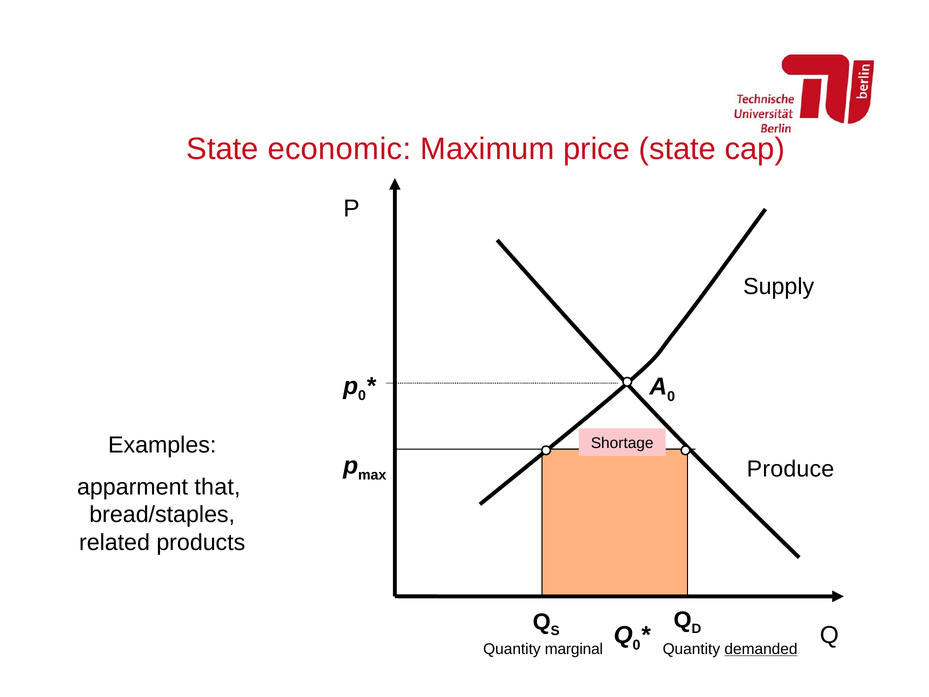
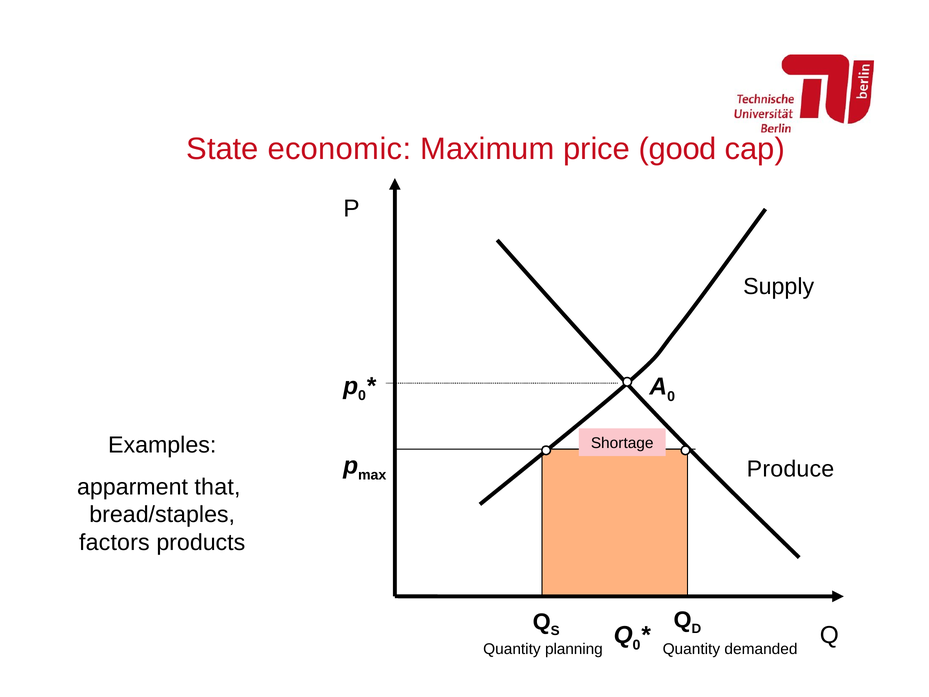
price state: state -> good (678, 149)
related: related -> factors (114, 542)
marginal: marginal -> planning (574, 649)
demanded underline: present -> none (761, 649)
